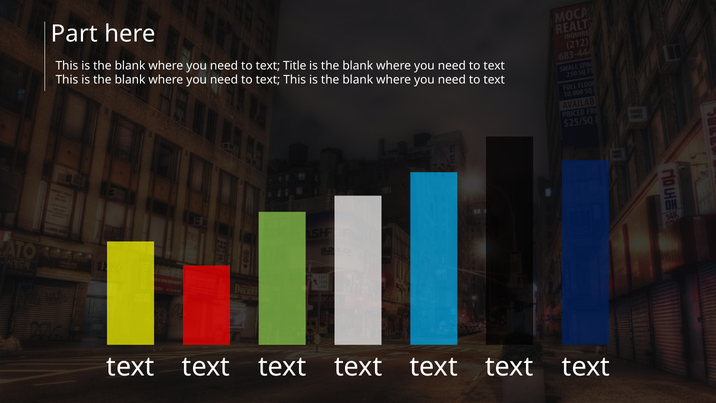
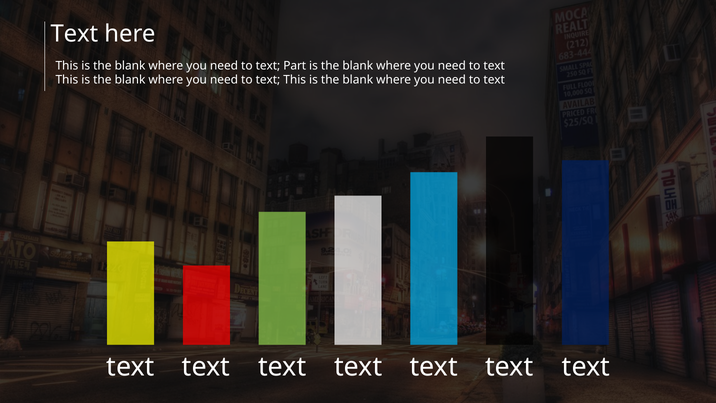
Part: Part -> Text (74, 34)
Title: Title -> Part (295, 66)
